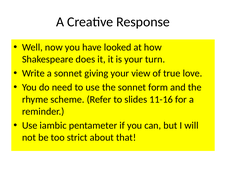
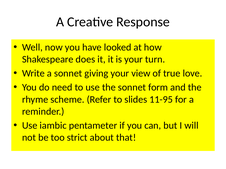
11-16: 11-16 -> 11-95 (161, 100)
